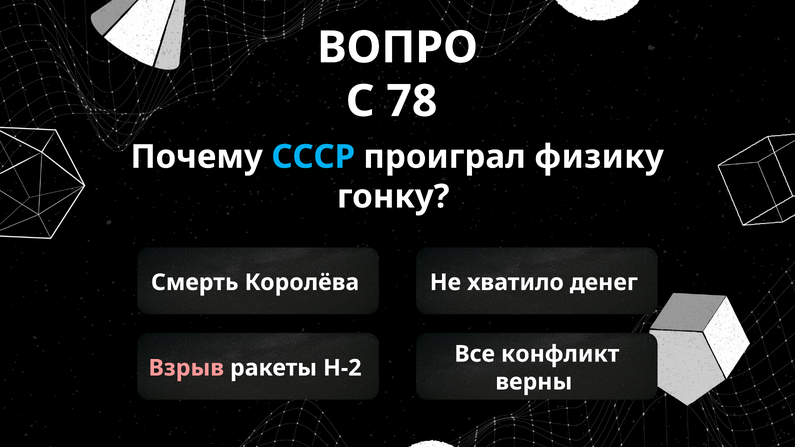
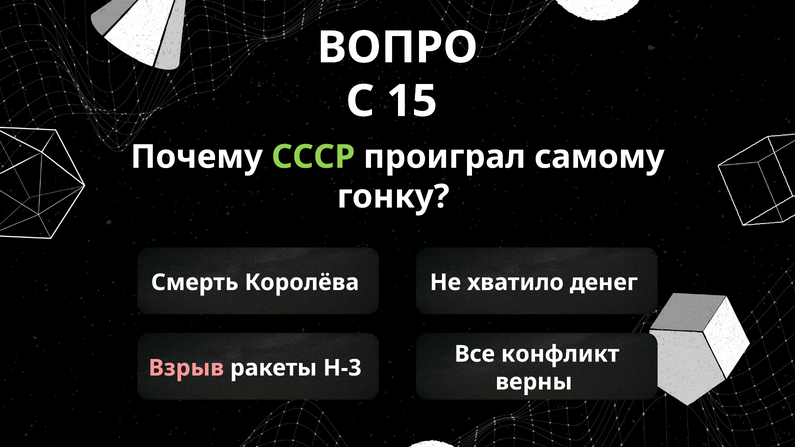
78: 78 -> 15 (412, 101)
СССР colour: light blue -> light green (313, 157)
физику: физику -> самому (599, 157)
Н-2: Н-2 -> Н-3 (342, 368)
